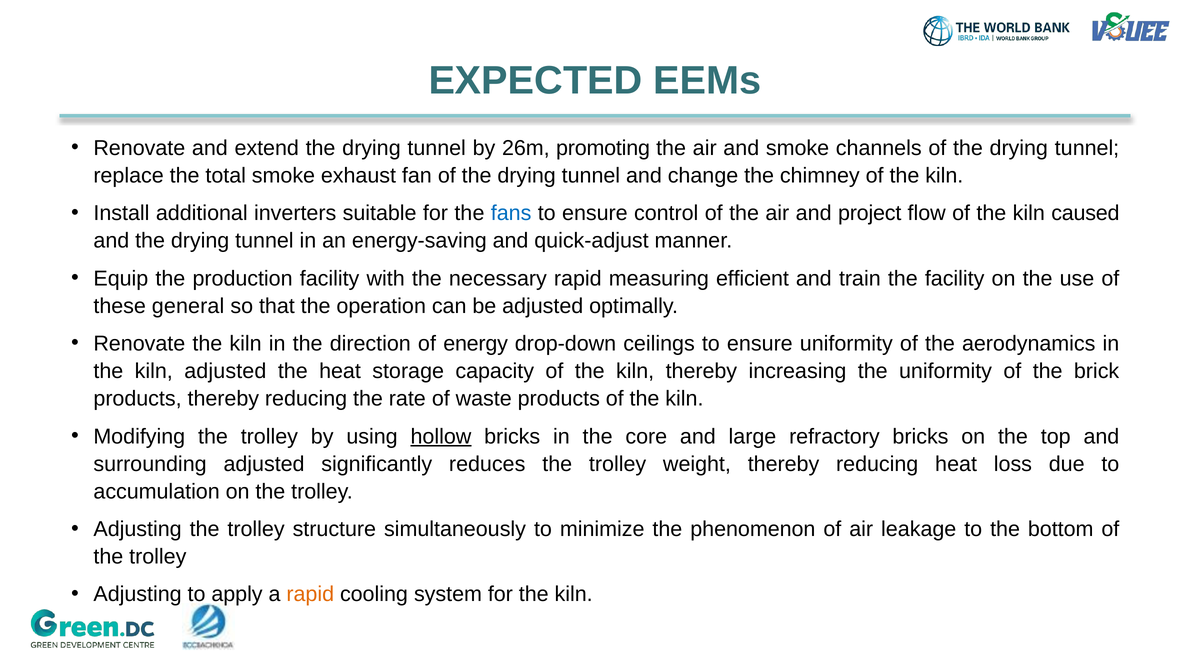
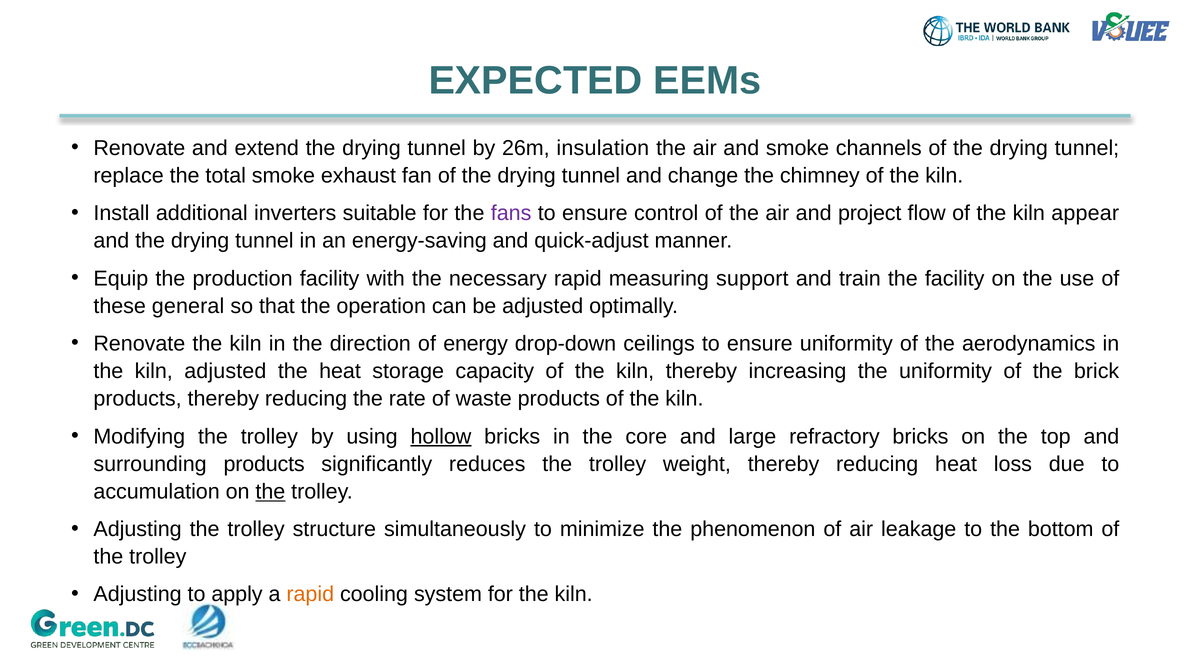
promoting: promoting -> insulation (603, 148)
fans colour: blue -> purple (511, 213)
caused: caused -> appear (1085, 213)
efficient: efficient -> support (752, 278)
surrounding adjusted: adjusted -> products (264, 464)
the underline: none -> present (270, 491)
